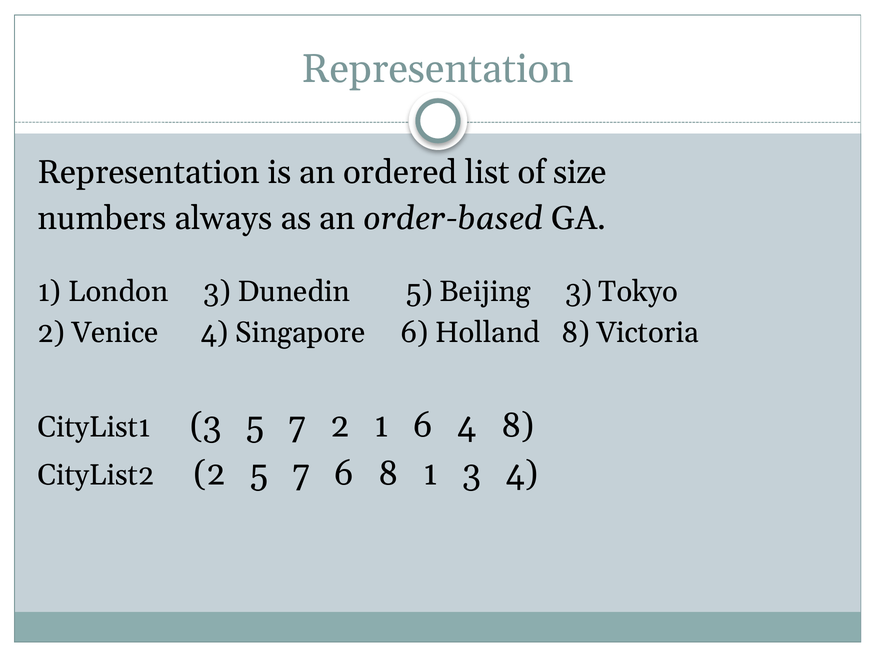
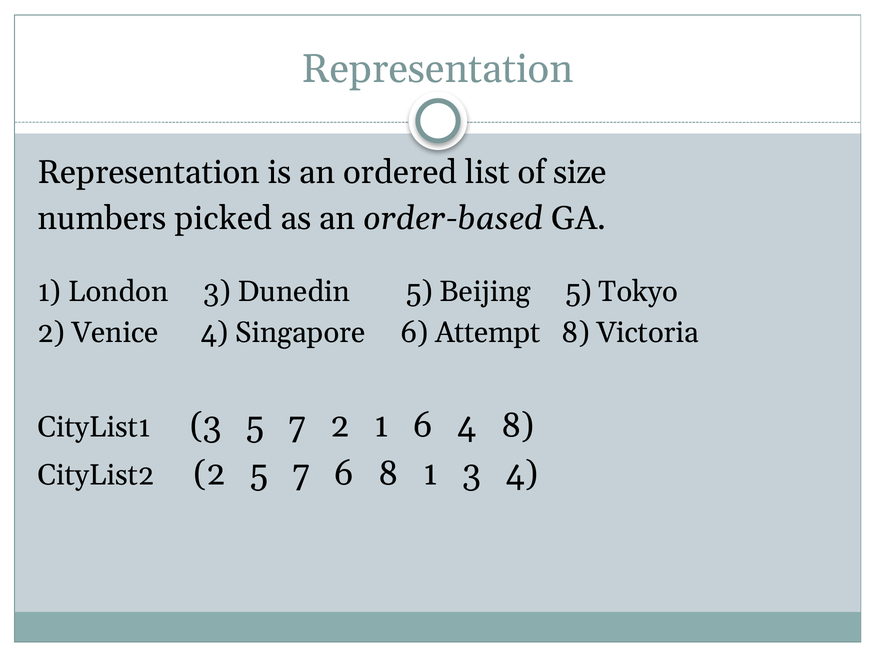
always: always -> picked (223, 218)
Beijing 3: 3 -> 5 (579, 292)
Holland: Holland -> Attempt (488, 333)
